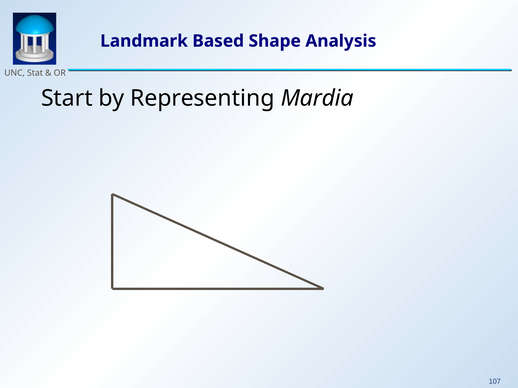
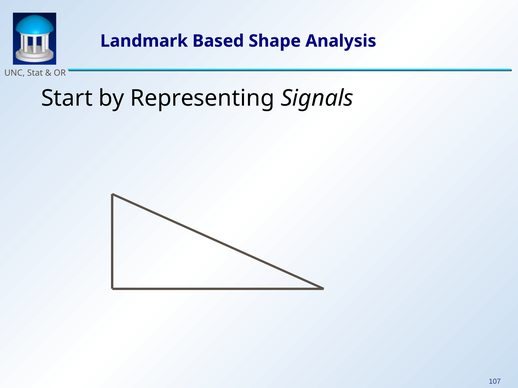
Mardia: Mardia -> Signals (317, 98)
